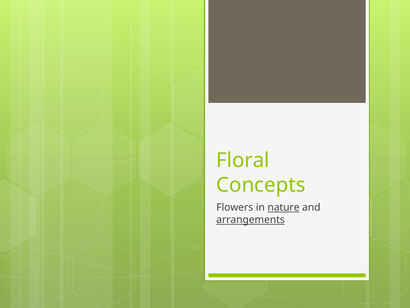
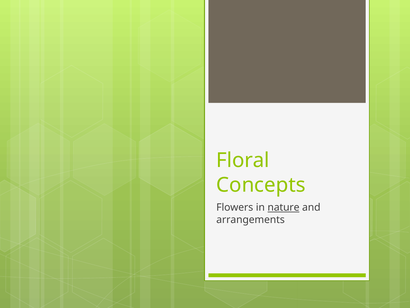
arrangements underline: present -> none (251, 219)
